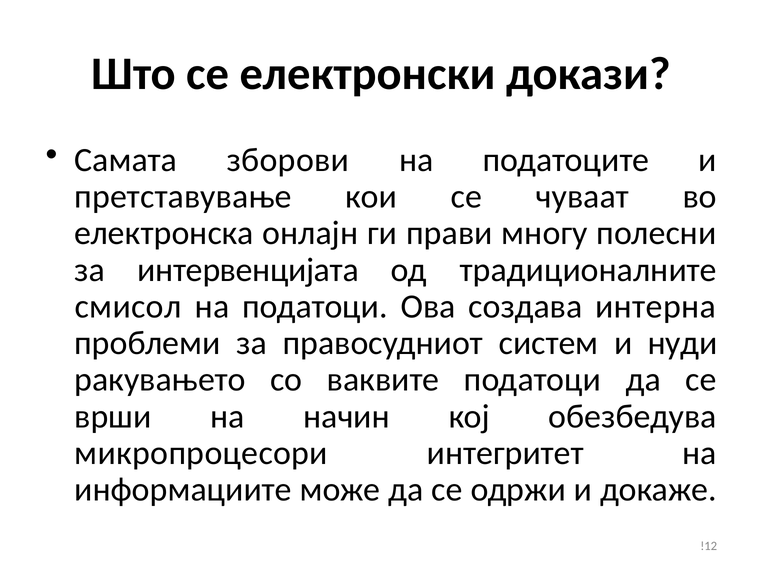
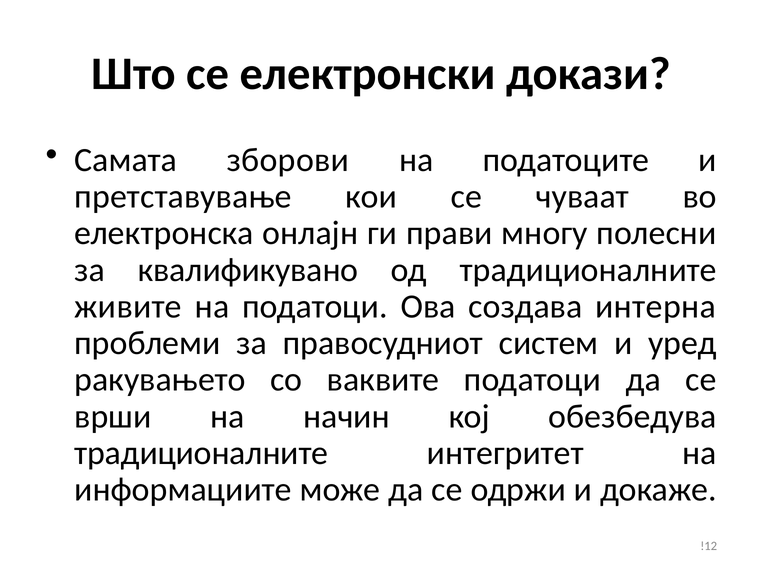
интервенцијата: интервенцијата -> квалификувано (248, 270)
смисол: смисол -> живите (128, 307)
нуди: нуди -> уред (682, 343)
микропроцесори: микропроцесори -> традиционалните (201, 453)
